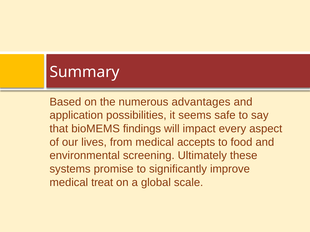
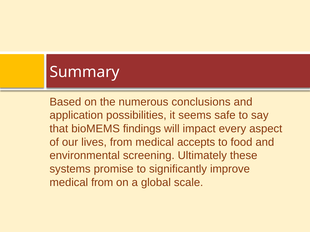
advantages: advantages -> conclusions (201, 102)
medical treat: treat -> from (102, 183)
